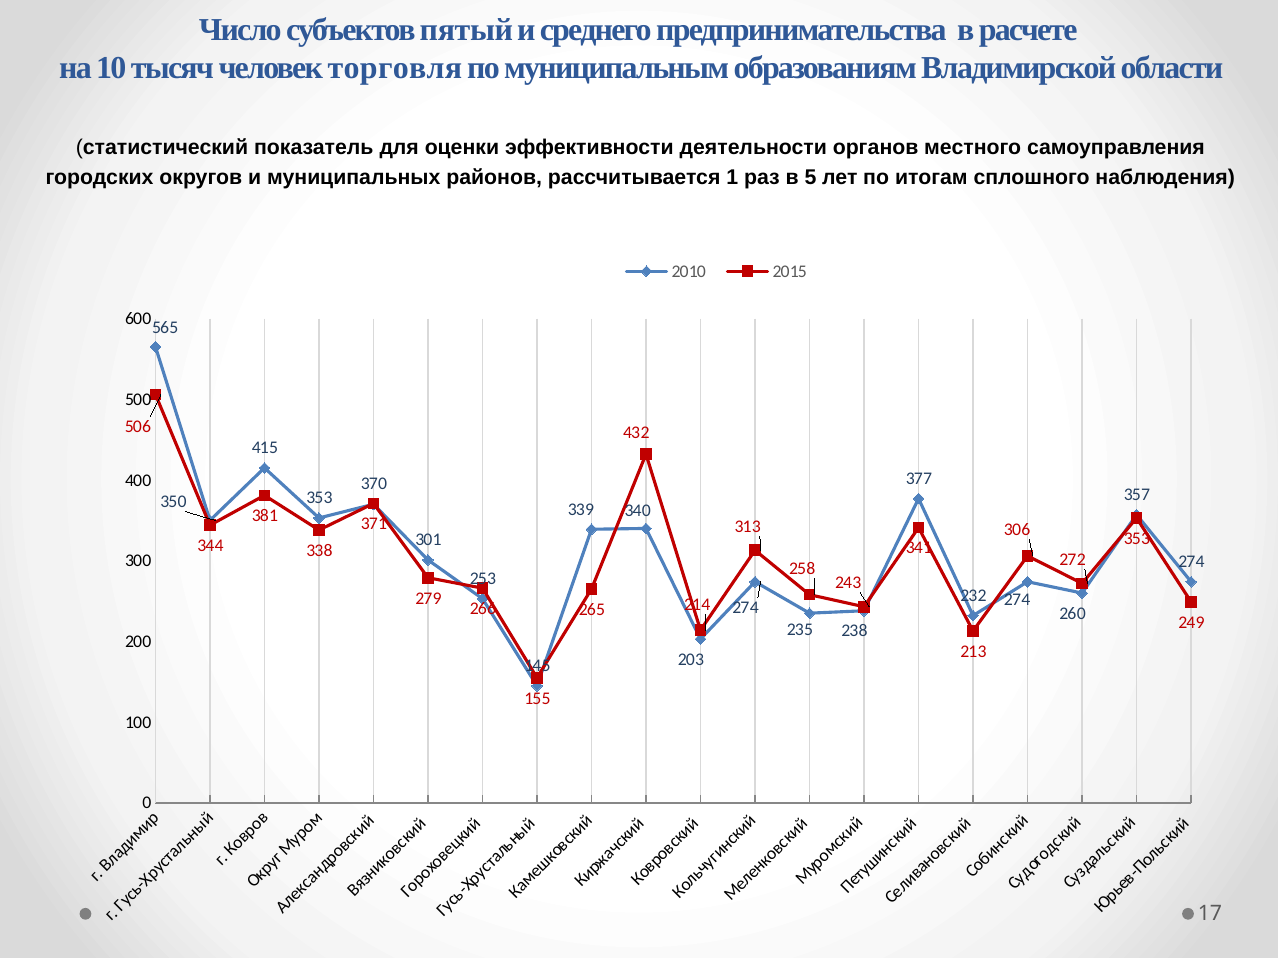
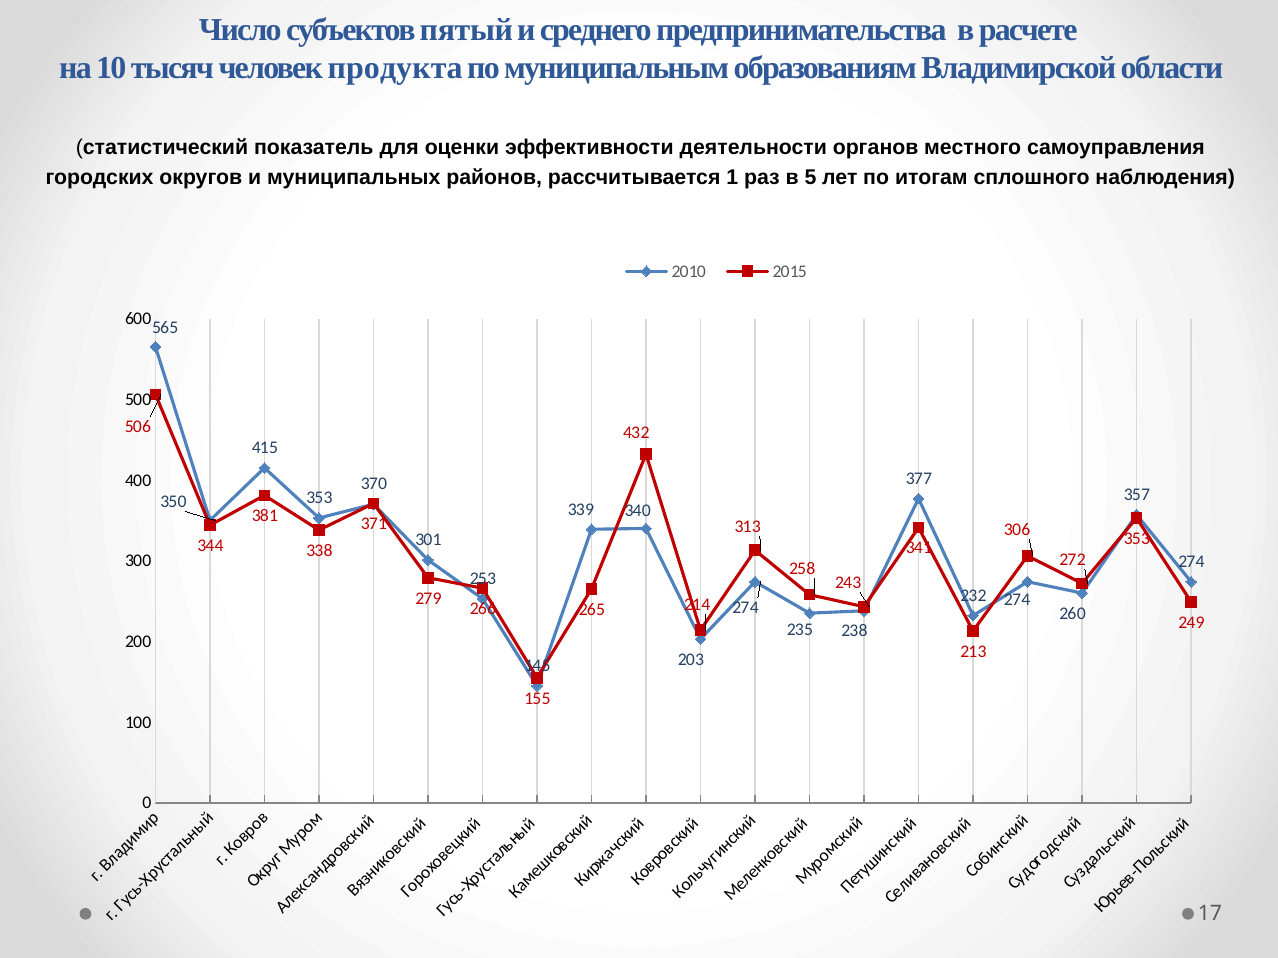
торговля: торговля -> продукта (395, 68)
